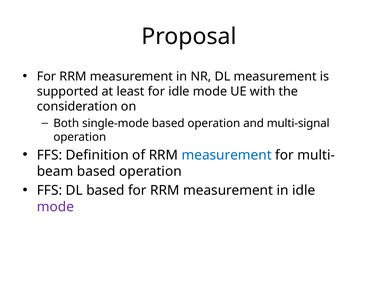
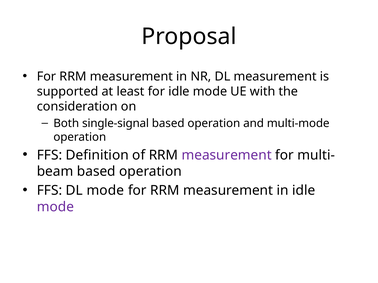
single-mode: single-mode -> single-signal (116, 123)
multi-signal: multi-signal -> multi-mode (298, 123)
measurement colour: blue -> purple (227, 155)
DL based: based -> mode (105, 191)
